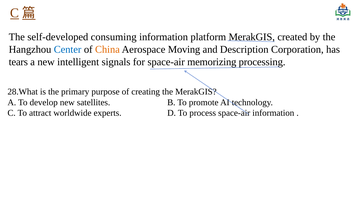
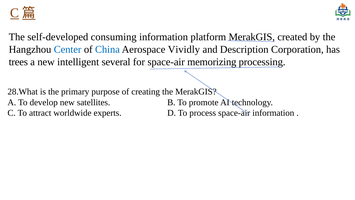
China colour: orange -> blue (107, 49)
Moving: Moving -> Vividly (184, 49)
tears: tears -> trees (18, 62)
signals: signals -> several (116, 62)
